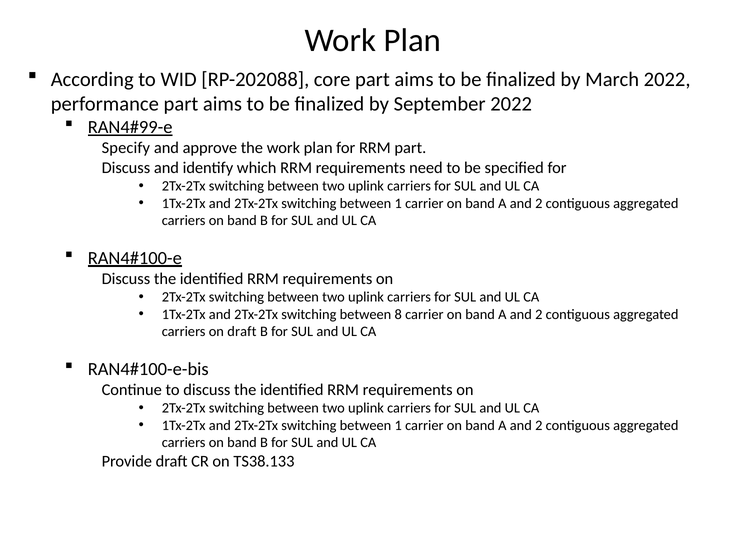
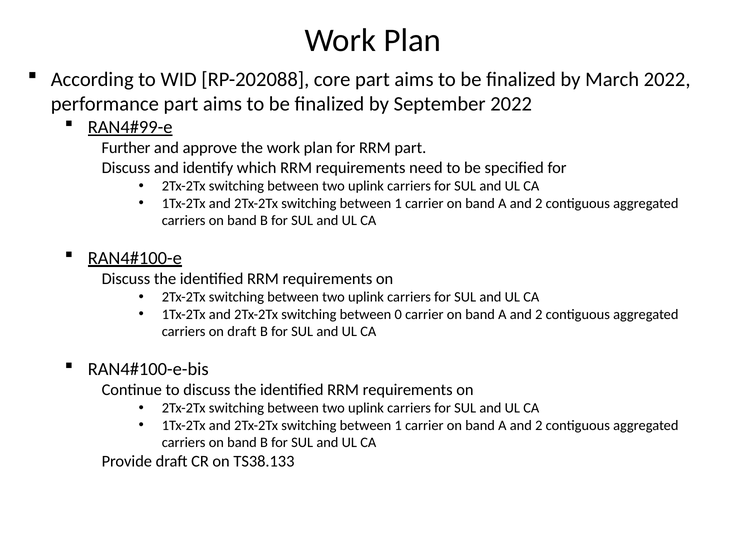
Specify: Specify -> Further (126, 148)
8: 8 -> 0 (398, 314)
